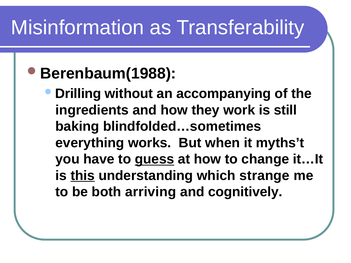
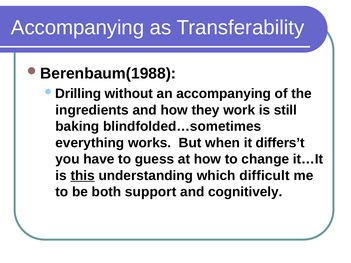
Misinformation: Misinformation -> Accompanying (78, 28)
myths’t: myths’t -> differs’t (280, 143)
guess underline: present -> none (155, 159)
strange: strange -> difficult (264, 176)
arriving: arriving -> support (151, 192)
